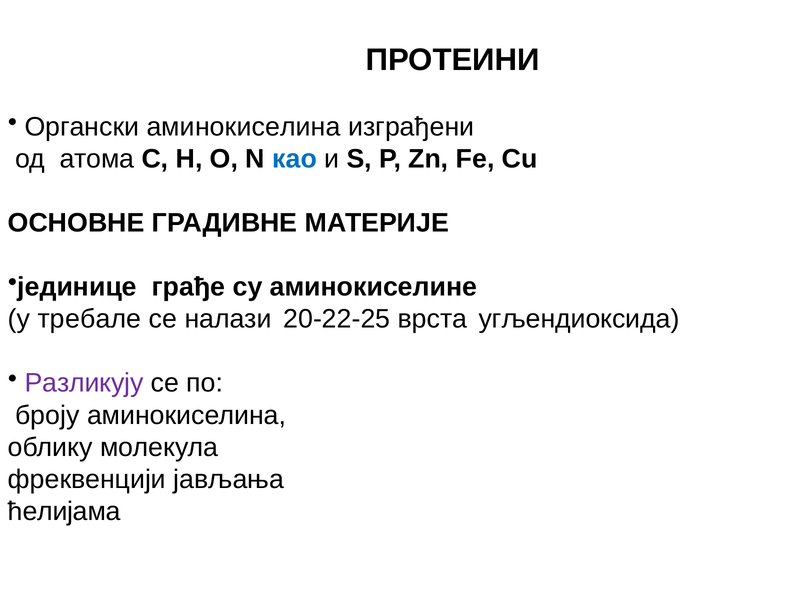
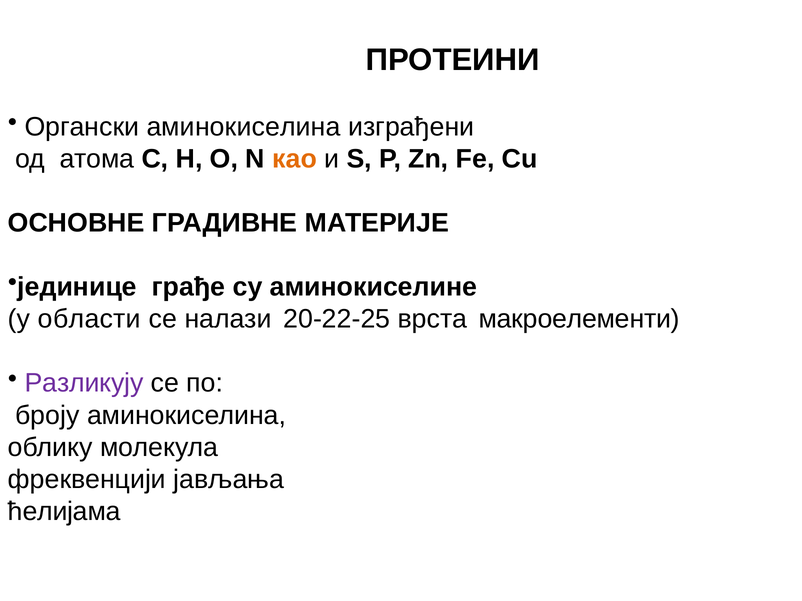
као colour: blue -> orange (295, 159)
требале: требале -> области (89, 319)
угљендиоксида: угљендиоксида -> макроелементи (579, 319)
